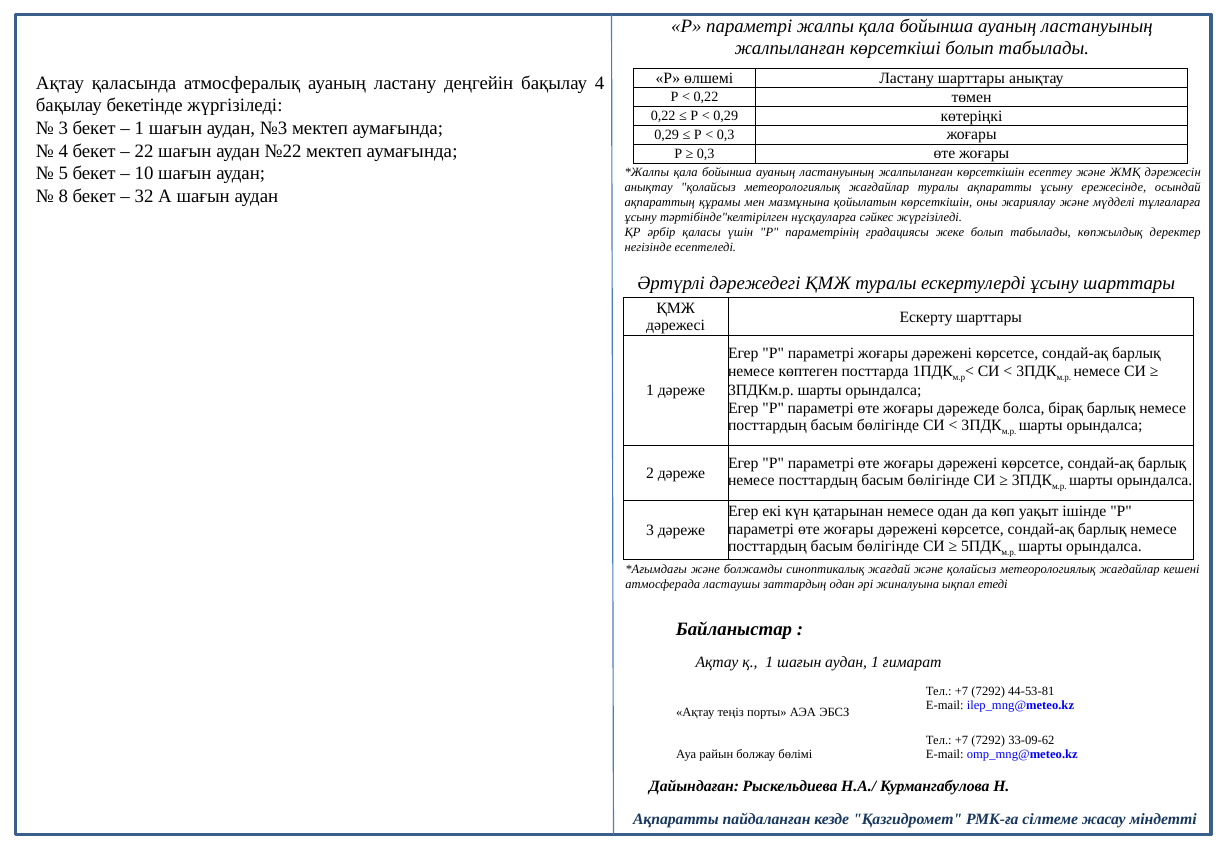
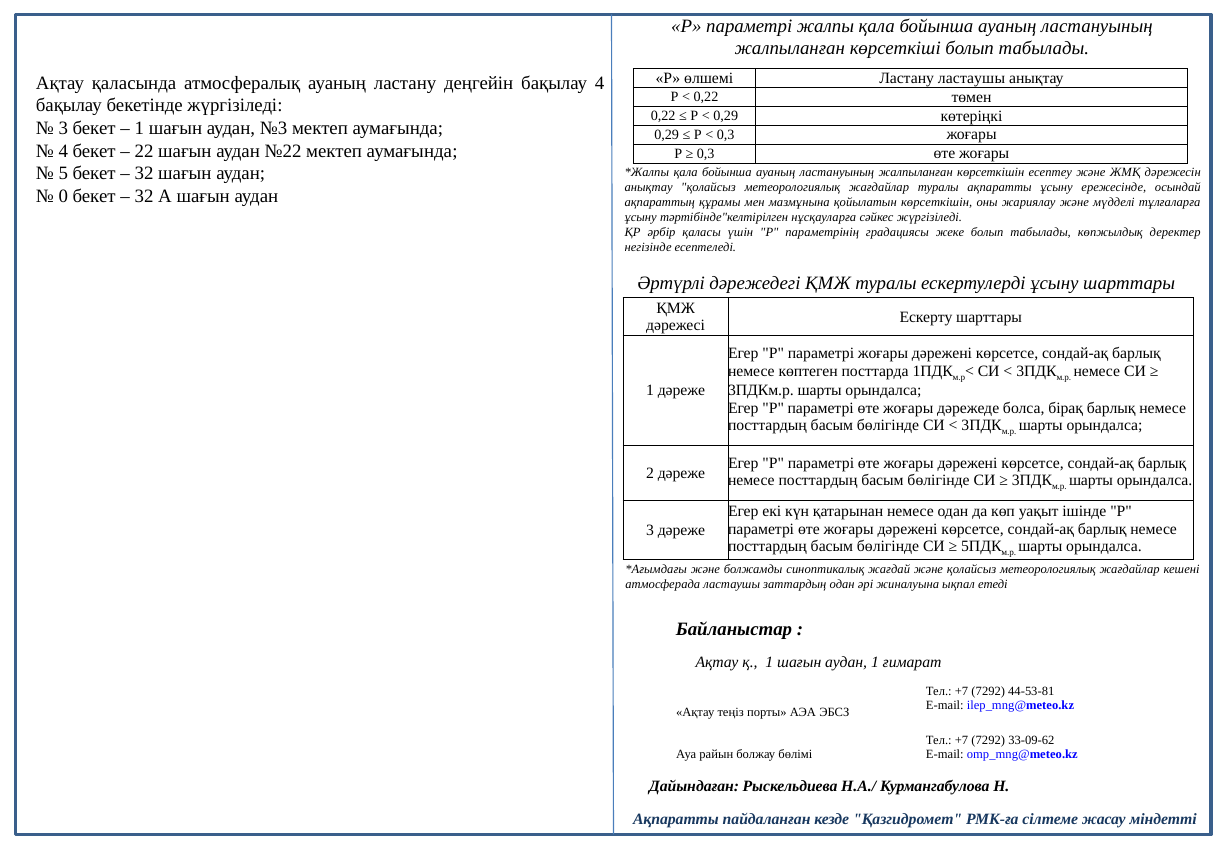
Ластану шарттары: шарттары -> ластаушы (971, 78)
10: 10 -> 32 (144, 174)
8: 8 -> 0 (63, 196)
